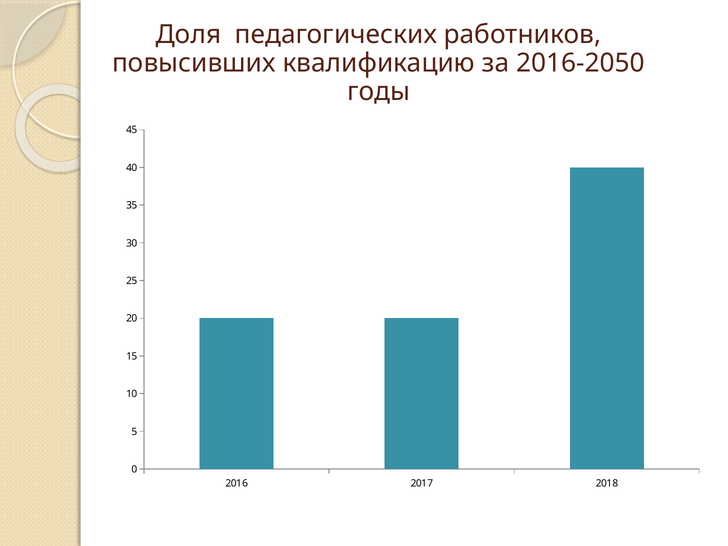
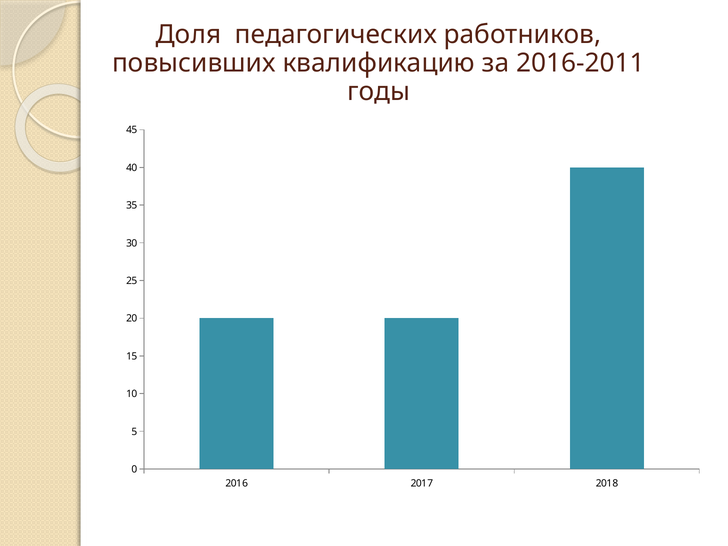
2016-2050: 2016-2050 -> 2016-2011 (580, 63)
